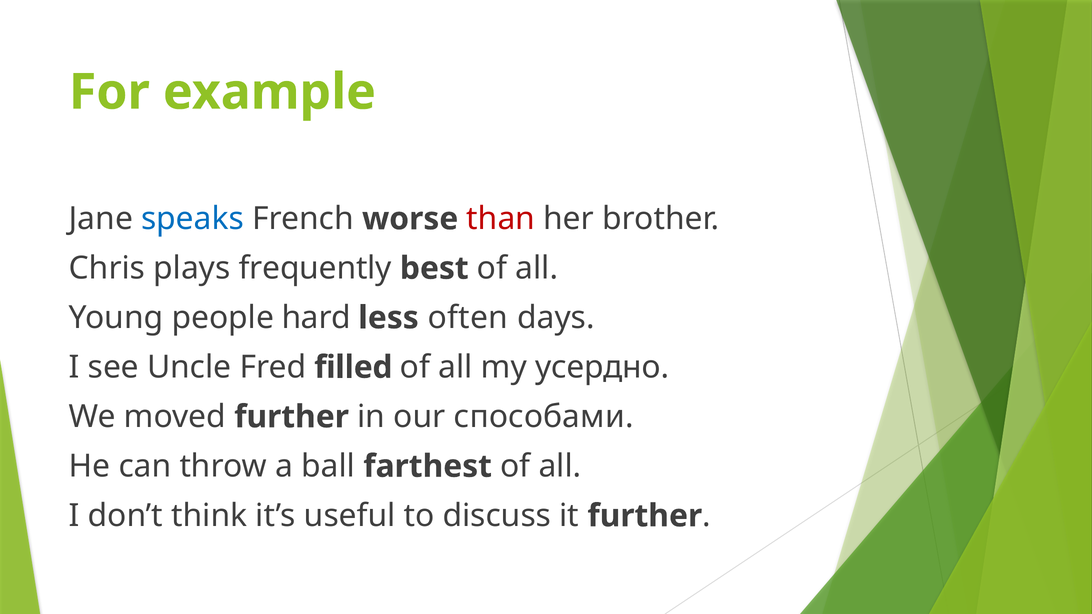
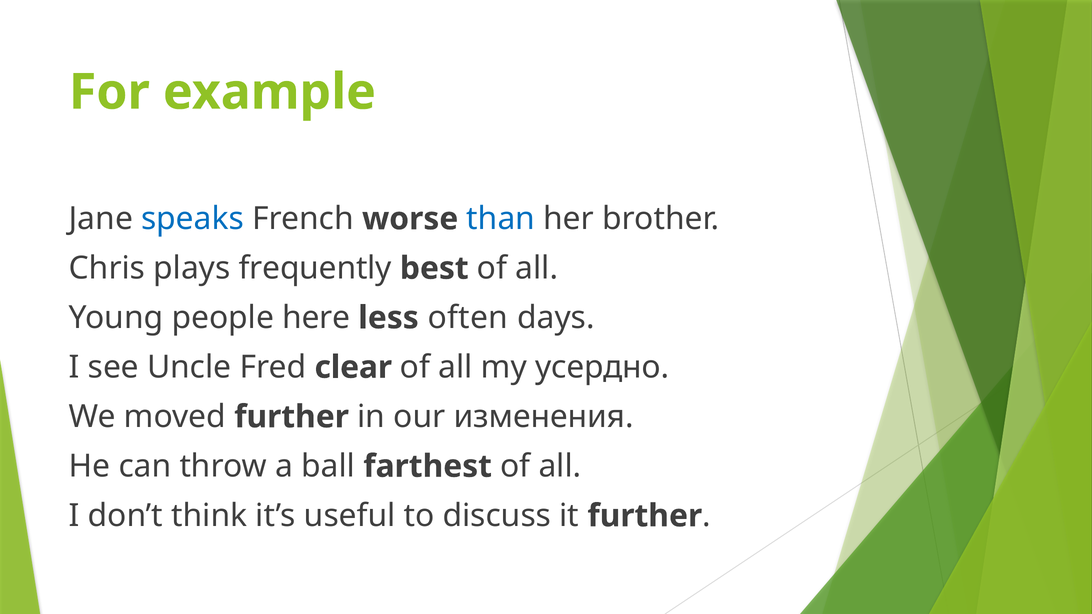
than colour: red -> blue (501, 219)
hard: hard -> here (316, 318)
filled: filled -> clear (353, 367)
способами: способами -> изменения (544, 417)
